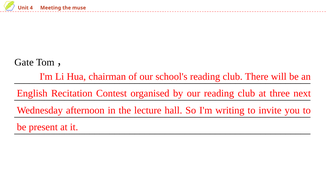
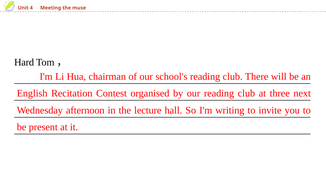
Gate: Gate -> Hard (24, 62)
